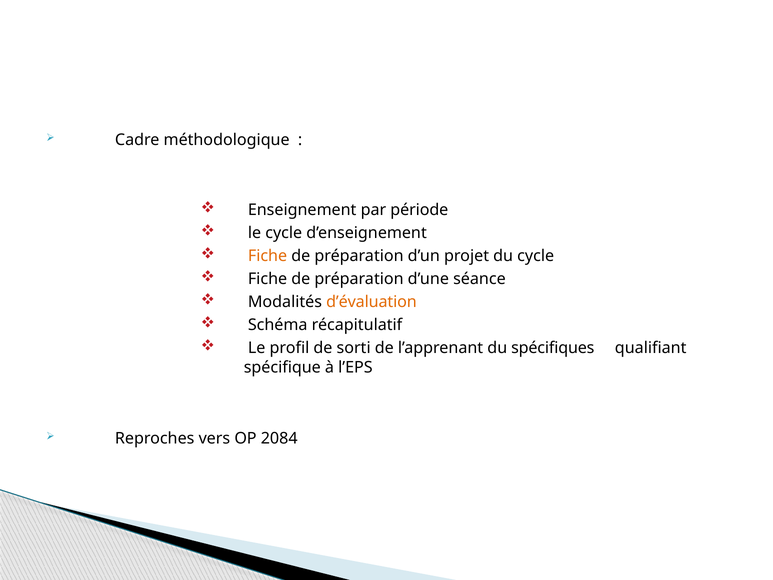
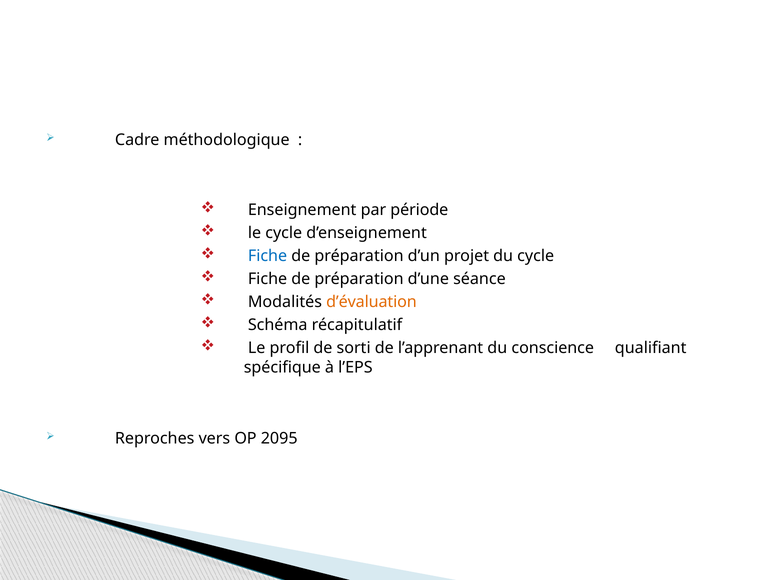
Fiche colour: orange -> blue (268, 256)
spécifiques: spécifiques -> conscience (553, 348)
2084: 2084 -> 2095 (279, 438)
